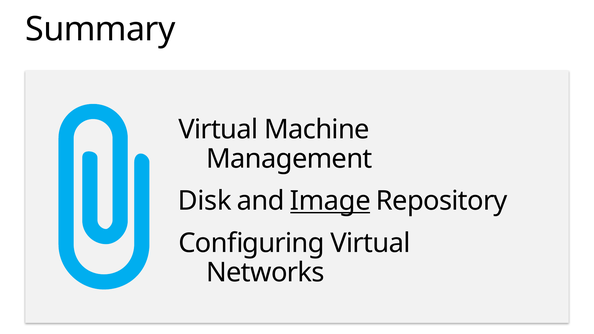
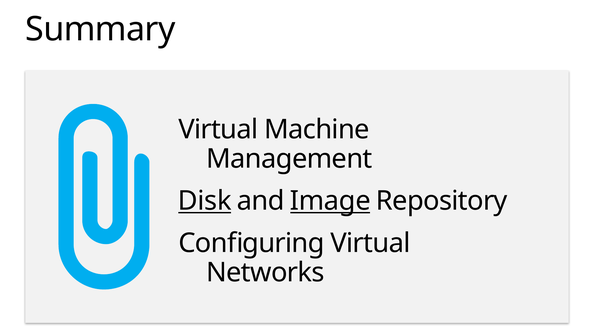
Disk underline: none -> present (205, 201)
